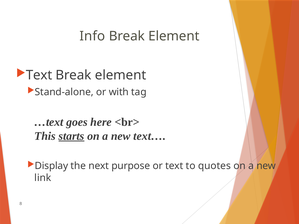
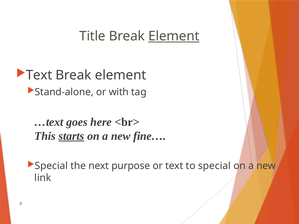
Info: Info -> Title (92, 36)
Element underline: none -> present (174, 36)
text…: text… -> fine… (150, 136)
Display: Display -> Special (51, 166)
to quotes: quotes -> special (214, 166)
